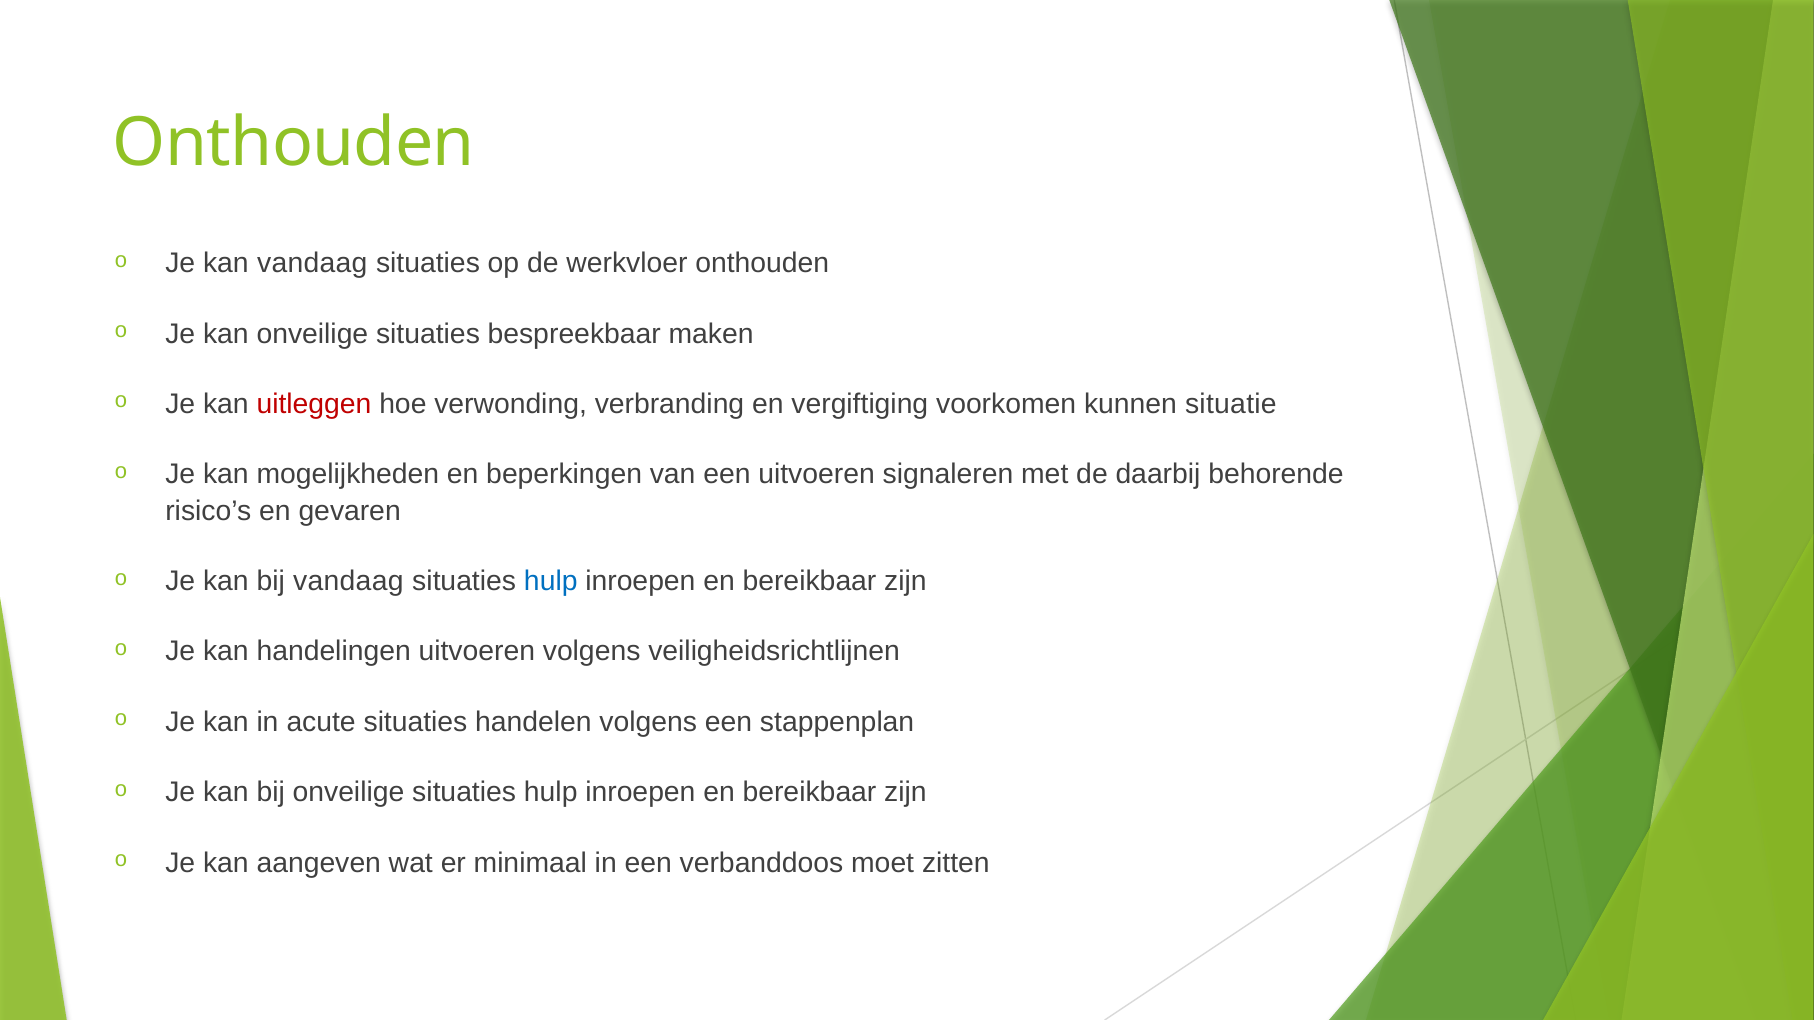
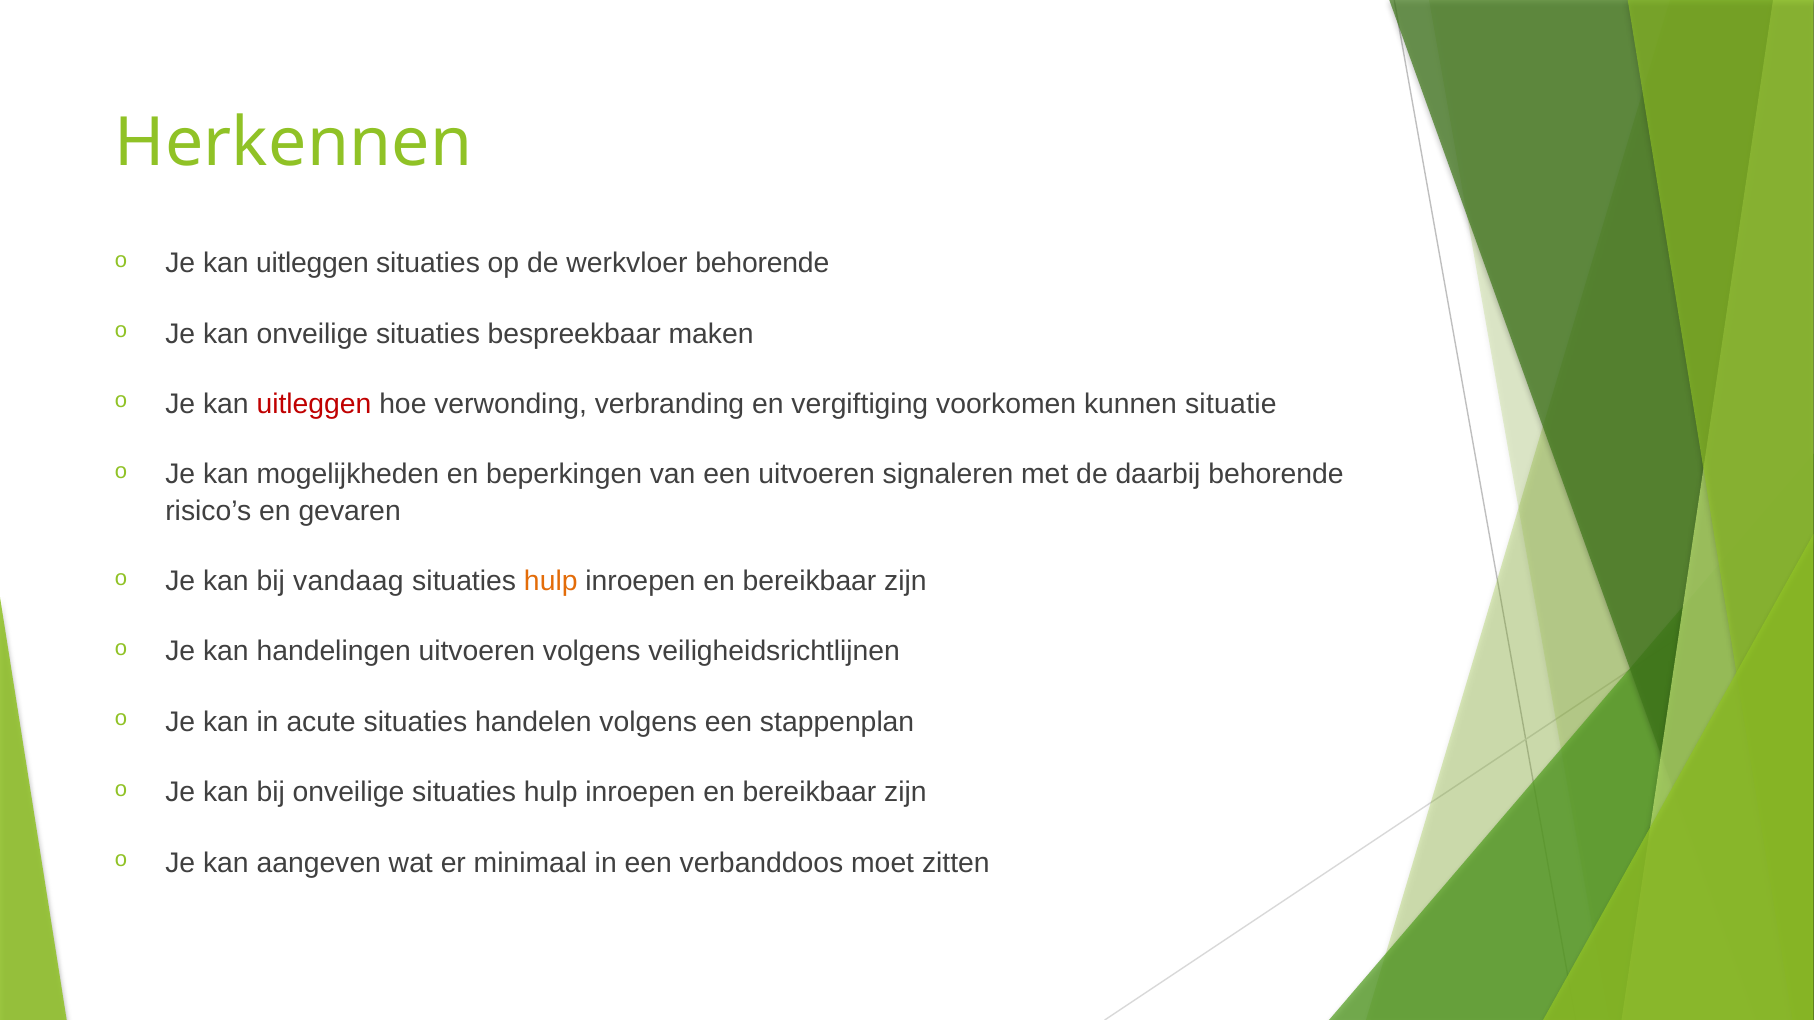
Onthouden: Onthouden -> Herkennen (293, 143)
vandaag: vandaag -> uitleggen (313, 264)
werkvloer onthouden: onthouden -> behorende (762, 264)
hulp colour: blue -> orange (551, 581)
